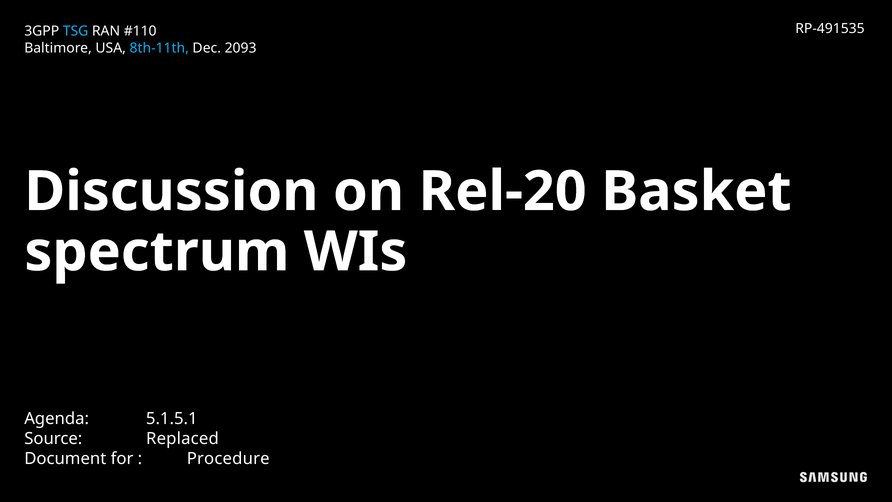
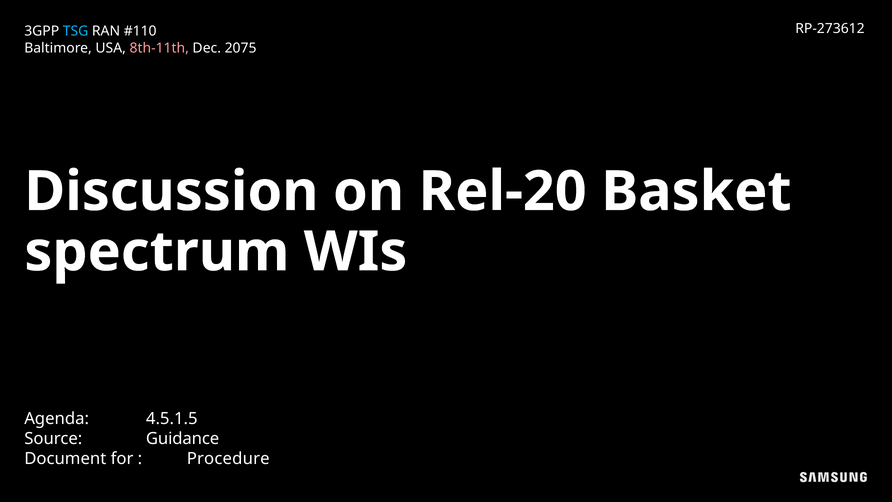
RP-491535: RP-491535 -> RP-273612 (830, 29)
8th-11th colour: light blue -> pink (159, 48)
2093: 2093 -> 2075 (241, 48)
5.1.5.1: 5.1.5.1 -> 4.5.1.5 (172, 419)
Replaced: Replaced -> Guidance (183, 439)
